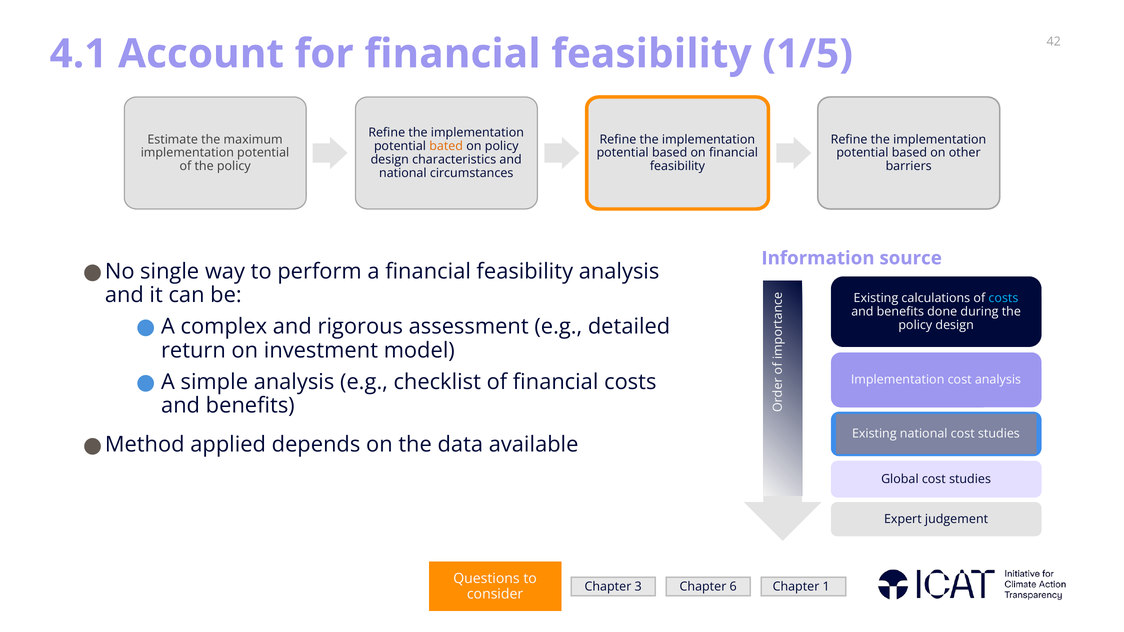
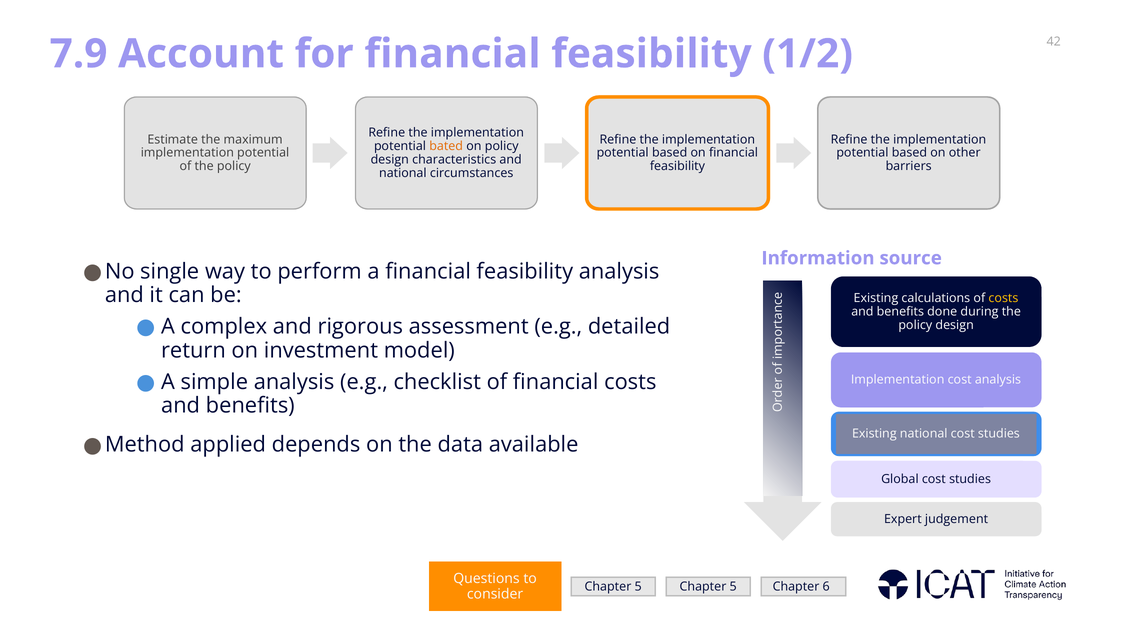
4.1: 4.1 -> 7.9 (78, 54)
1/5: 1/5 -> 1/2 (808, 54)
costs colour: light blue -> yellow (1003, 298)
3: 3 -> 5 (638, 587)
6: 6 -> 5 (733, 587)
1: 1 -> 6 (826, 587)
